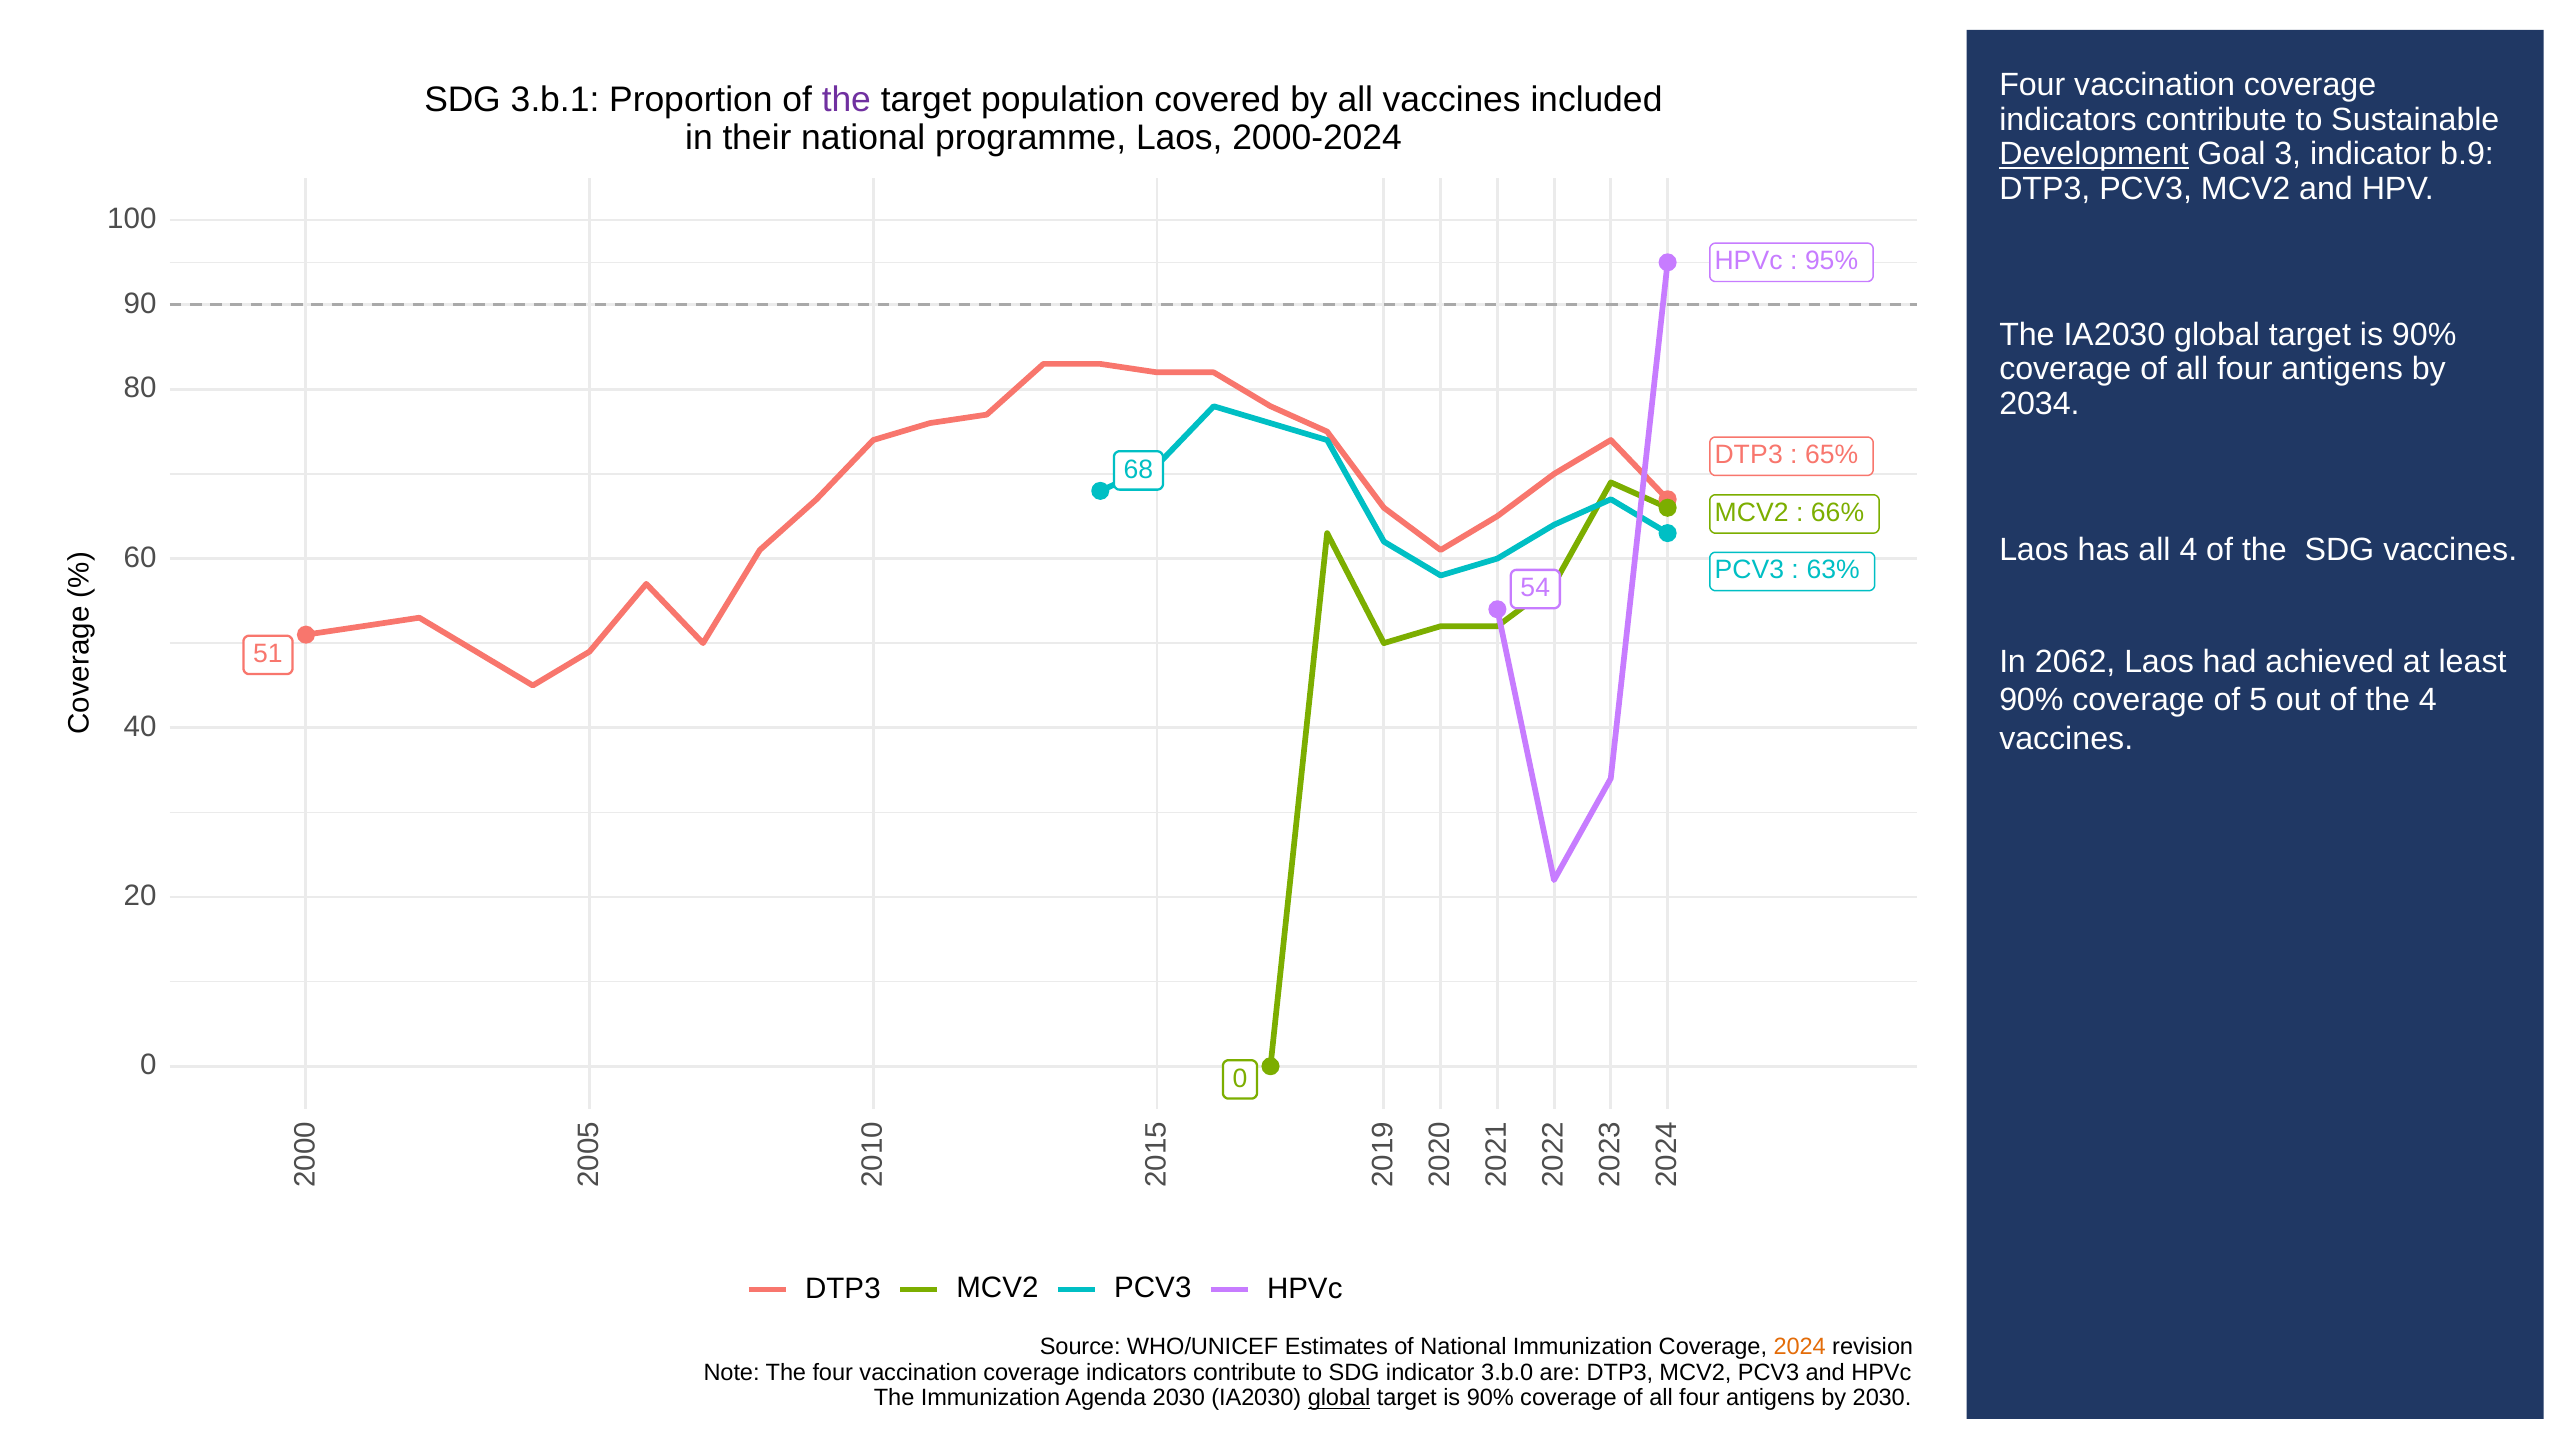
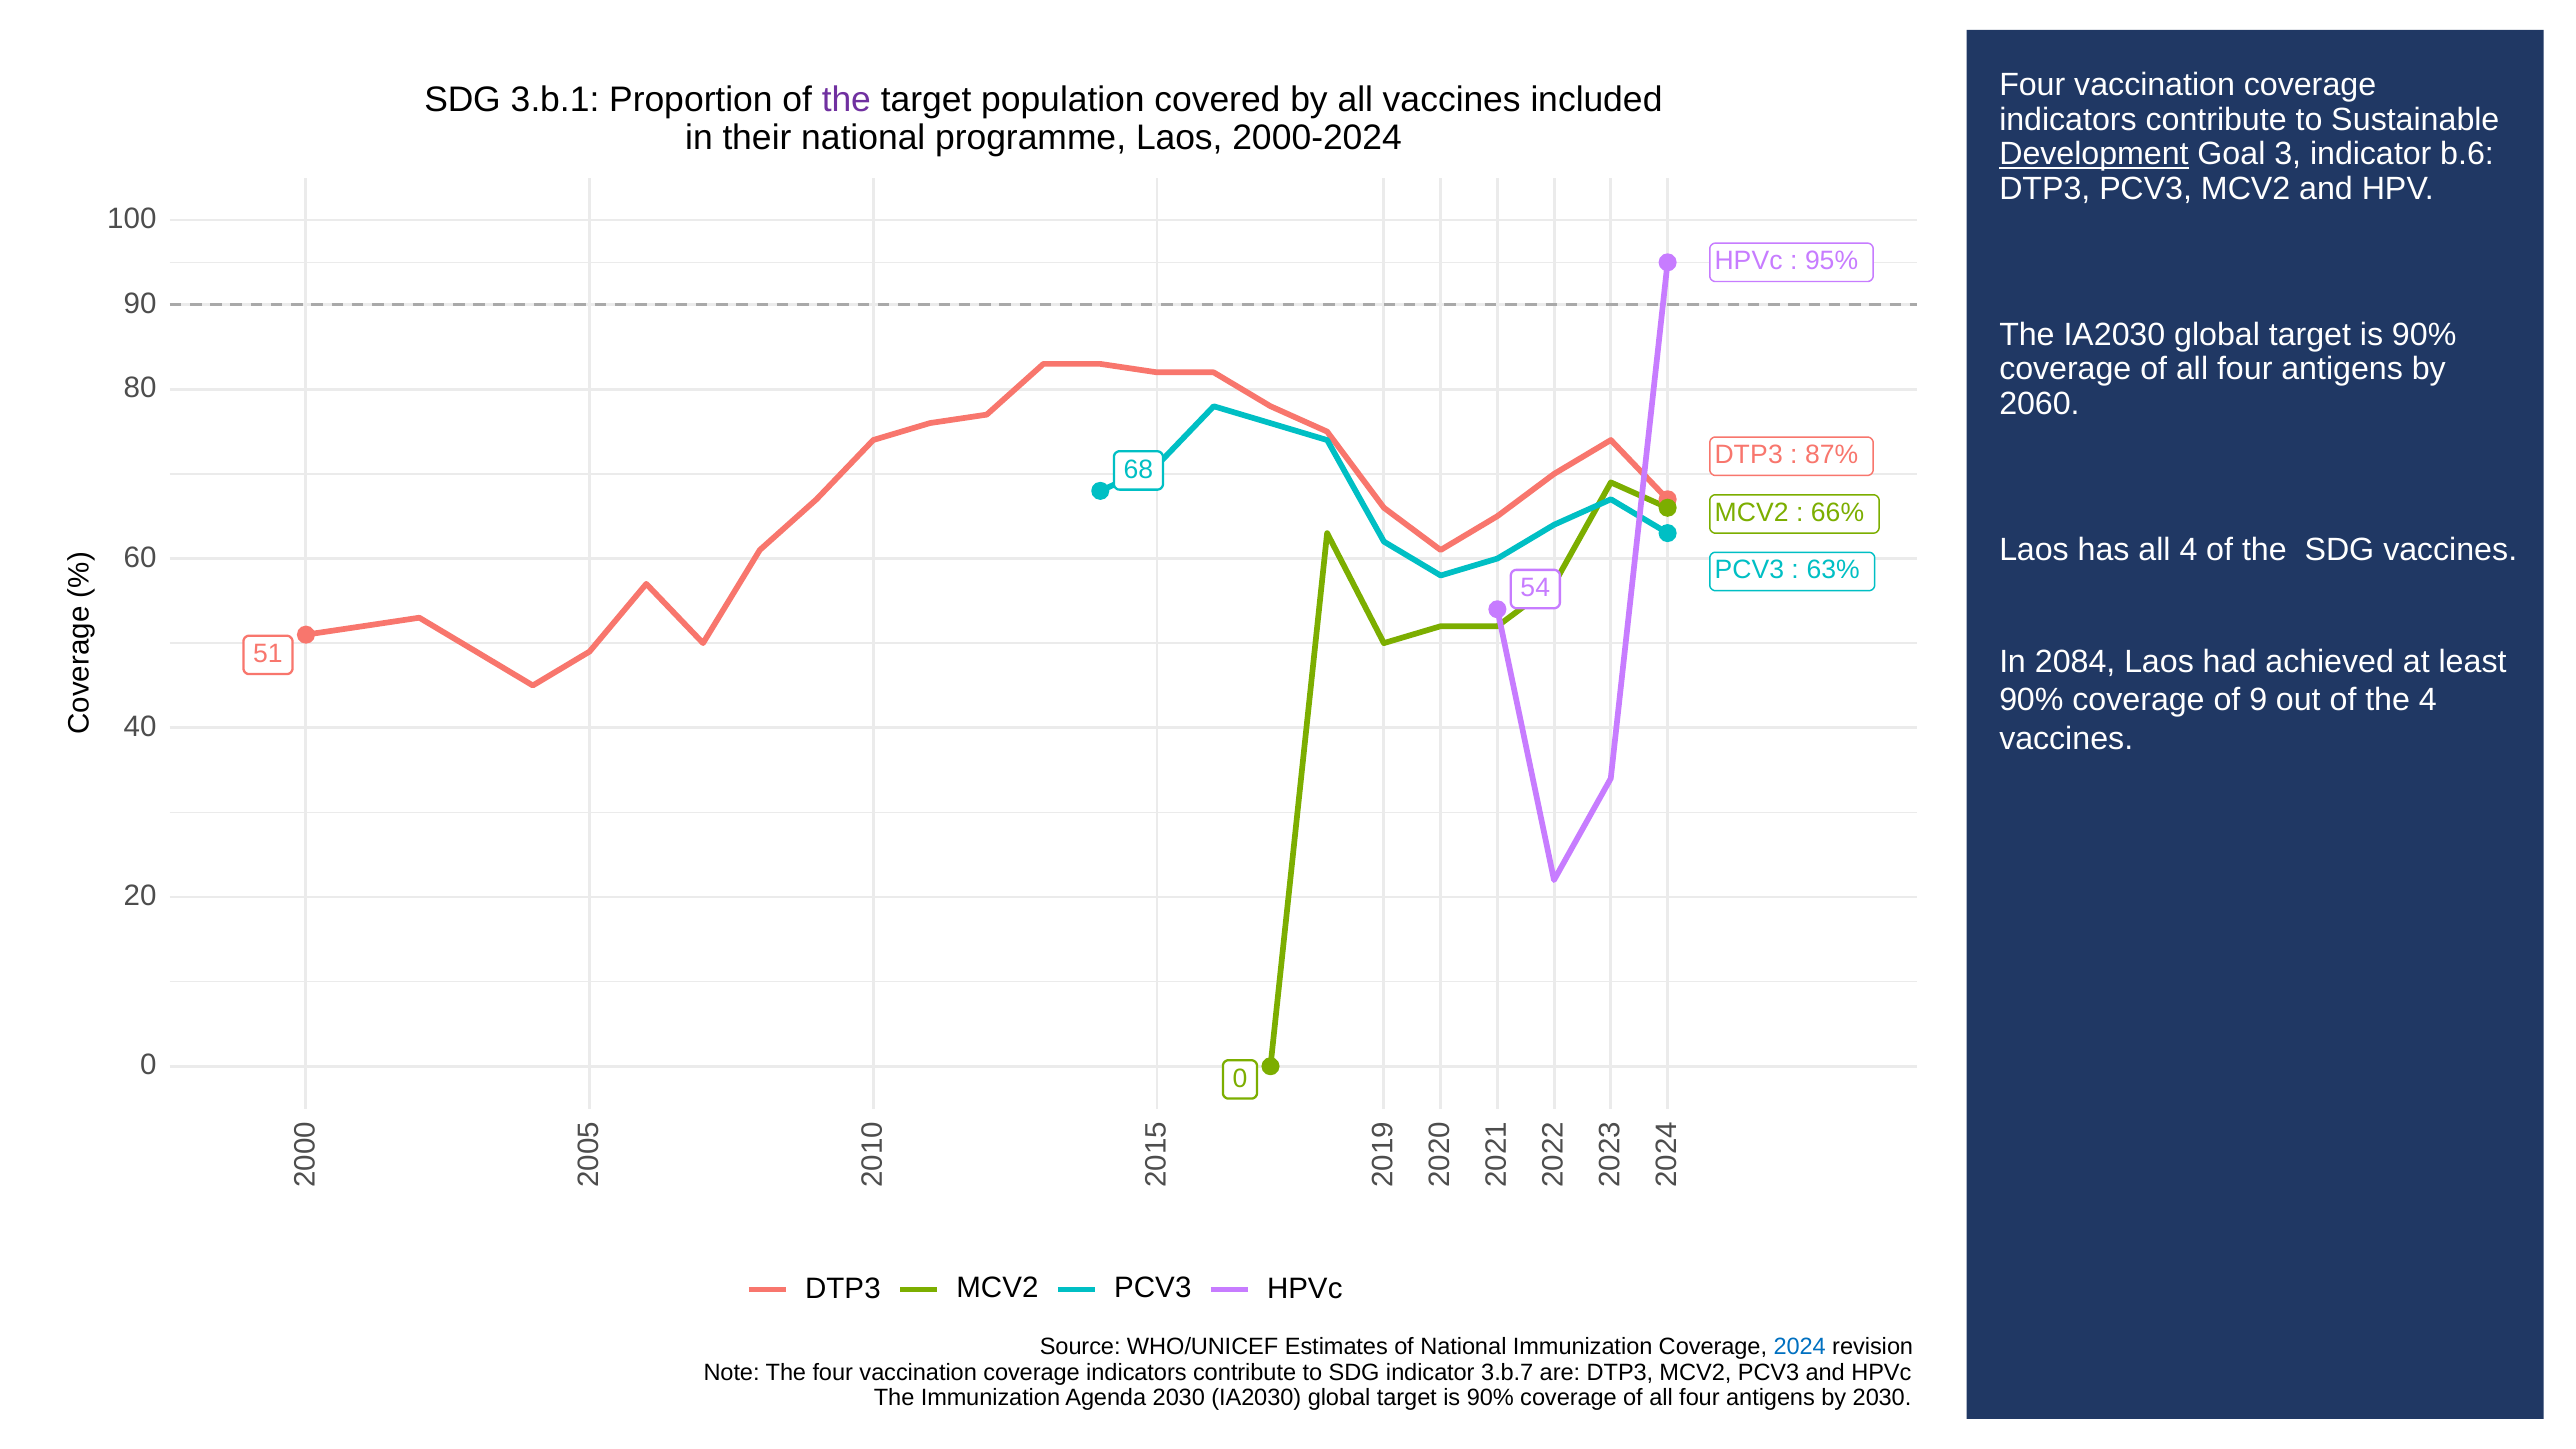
b.9: b.9 -> b.6 (2467, 154)
2034: 2034 -> 2060 (2039, 404)
65%: 65% -> 87% (1832, 455)
2062: 2062 -> 2084 (2075, 662)
of 5: 5 -> 9 (2258, 700)
2024 colour: orange -> blue (1800, 1347)
3.b.0: 3.b.0 -> 3.b.7 (1507, 1373)
global underline: present -> none (1339, 1398)
